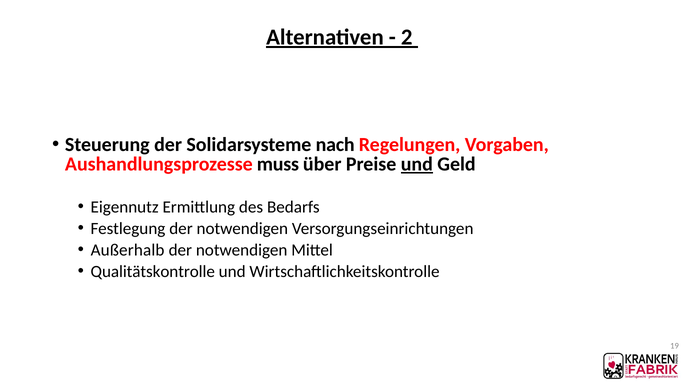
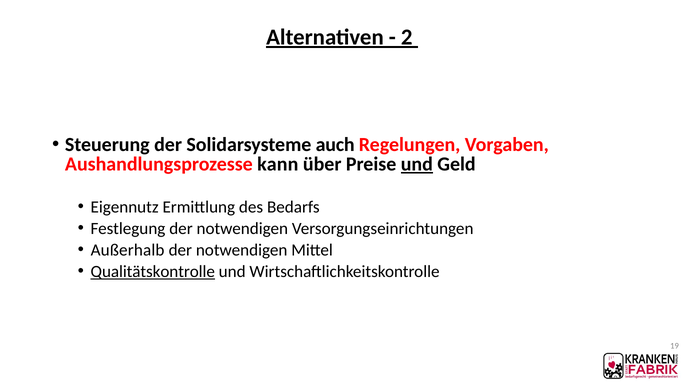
nach: nach -> auch (335, 145)
muss: muss -> kann (278, 164)
Qualitätskontrolle underline: none -> present (153, 272)
